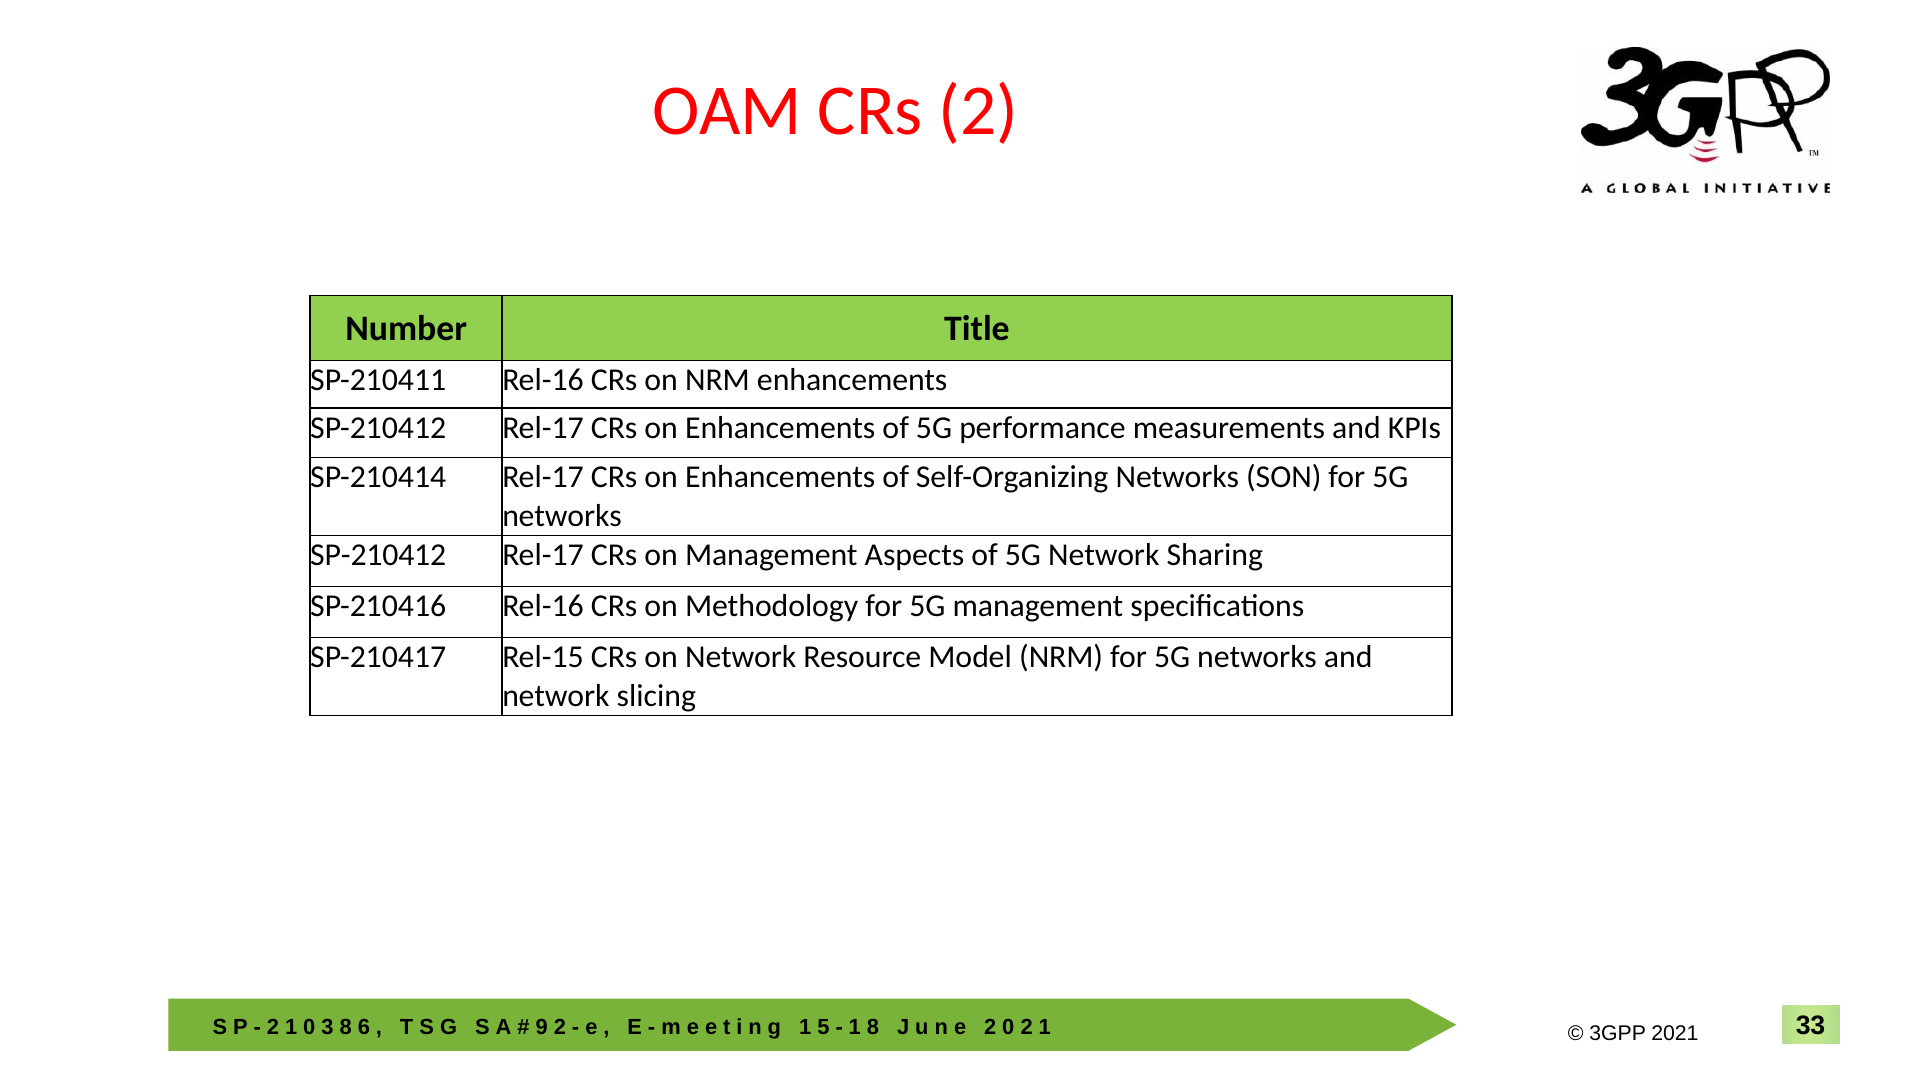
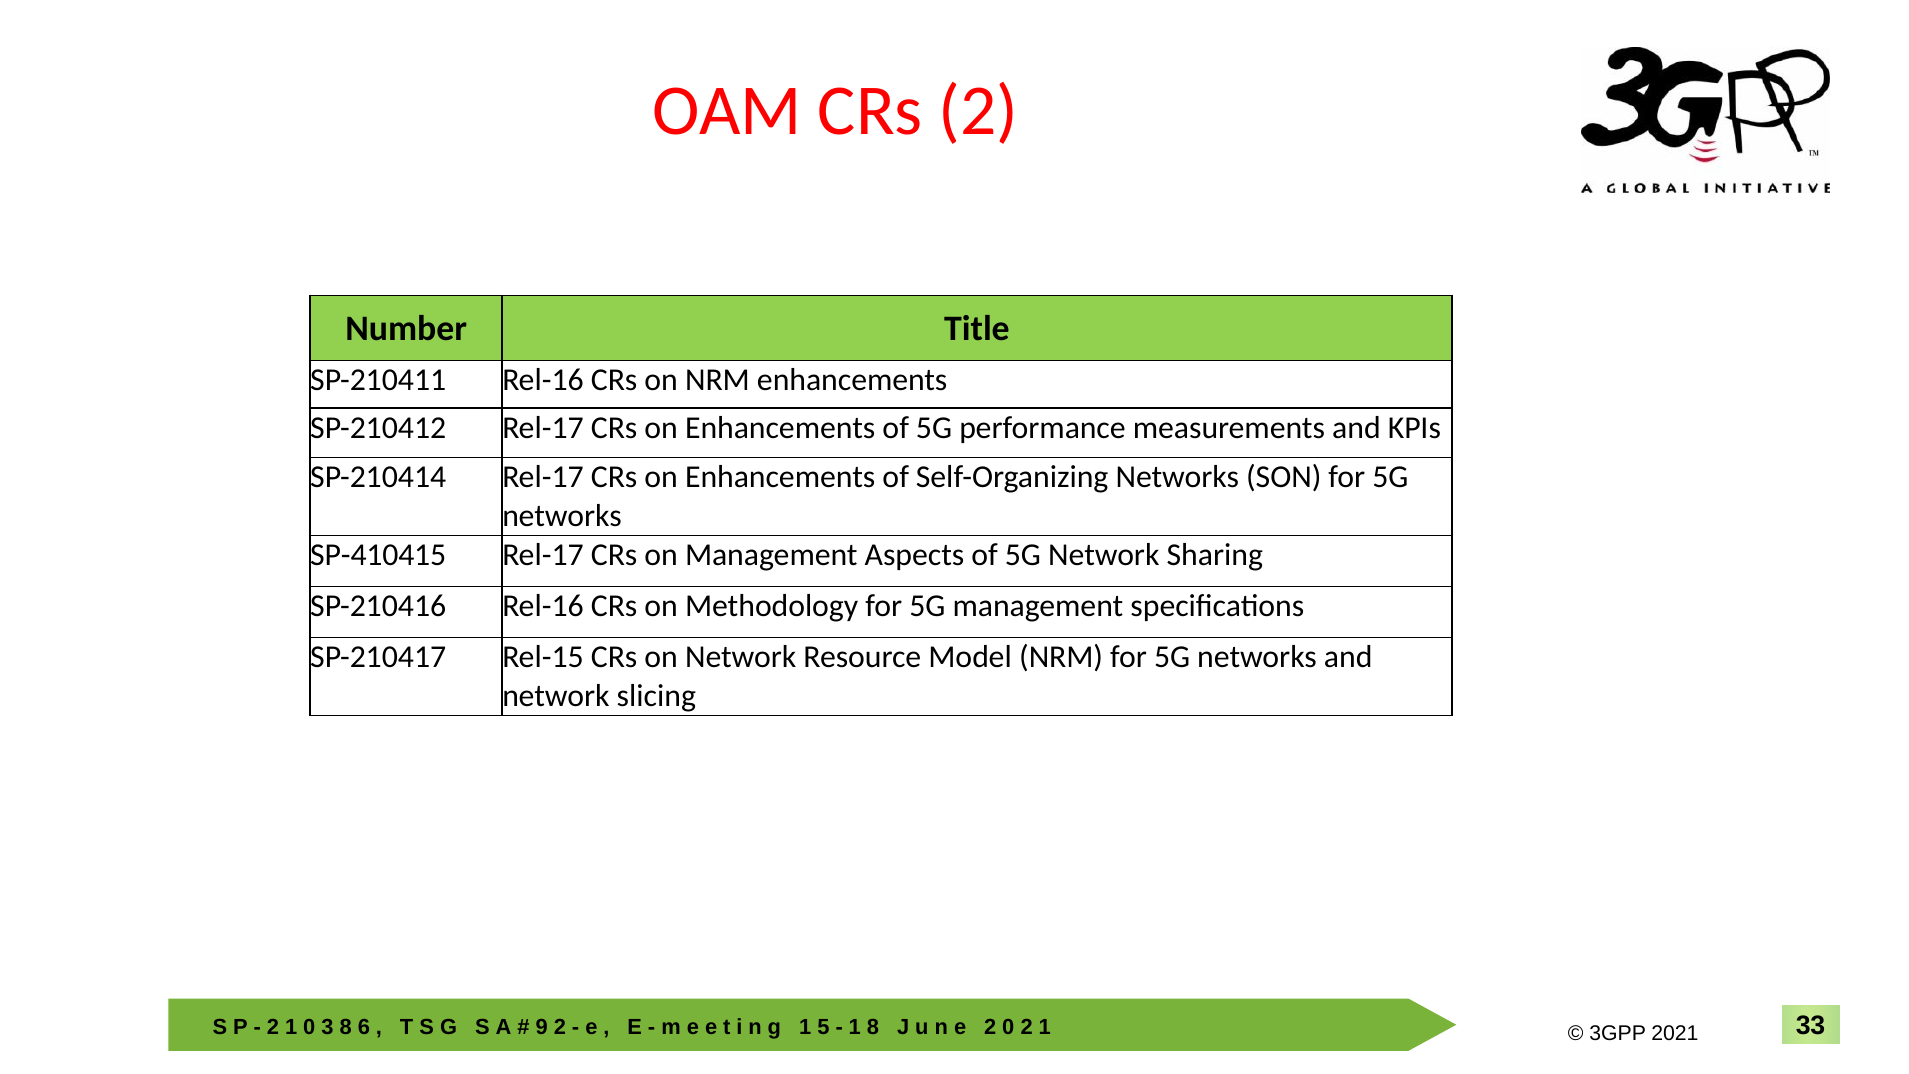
SP-210412: SP-210412 -> SP-410415 (378, 555)
